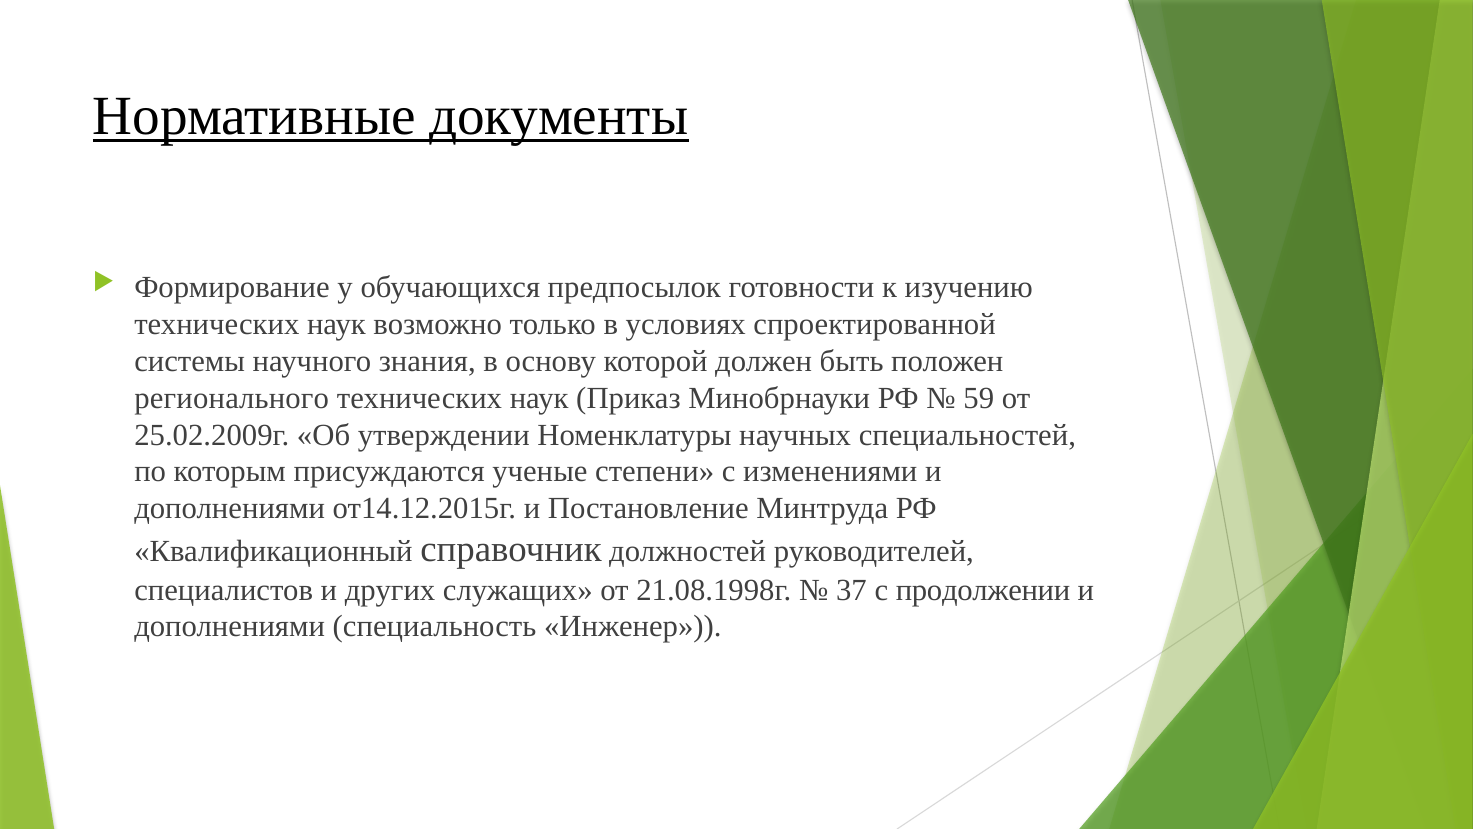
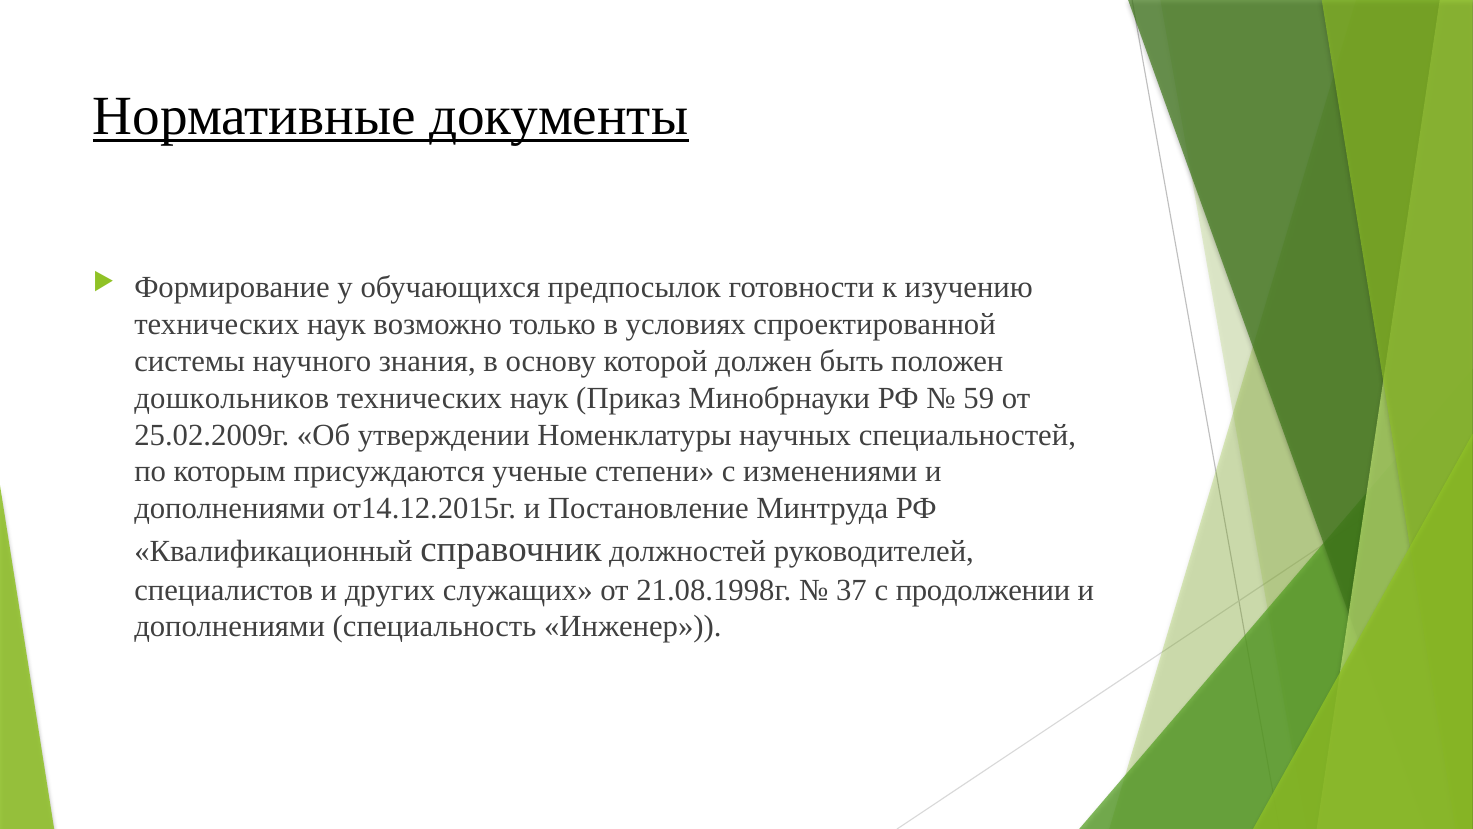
регионального: регионального -> дошкольников (232, 398)
